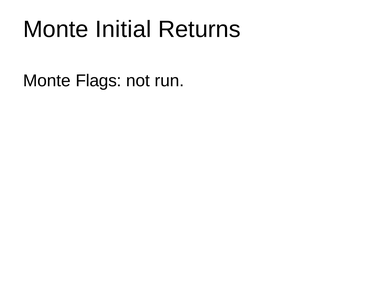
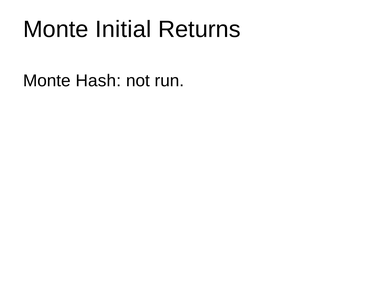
Flags: Flags -> Hash (98, 81)
